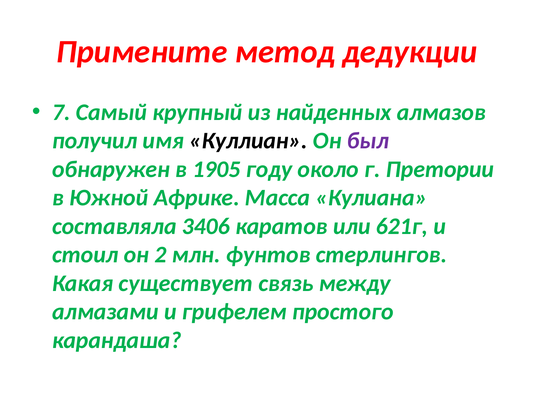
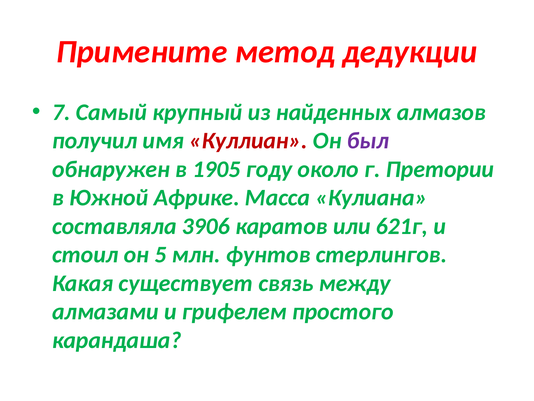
Куллиан colour: black -> red (248, 141)
3406: 3406 -> 3906 (206, 226)
2: 2 -> 5 (160, 254)
